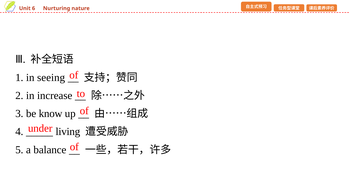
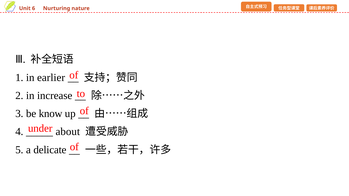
seeing: seeing -> earlier (51, 78)
living: living -> about (68, 132)
balance: balance -> delicate (50, 150)
